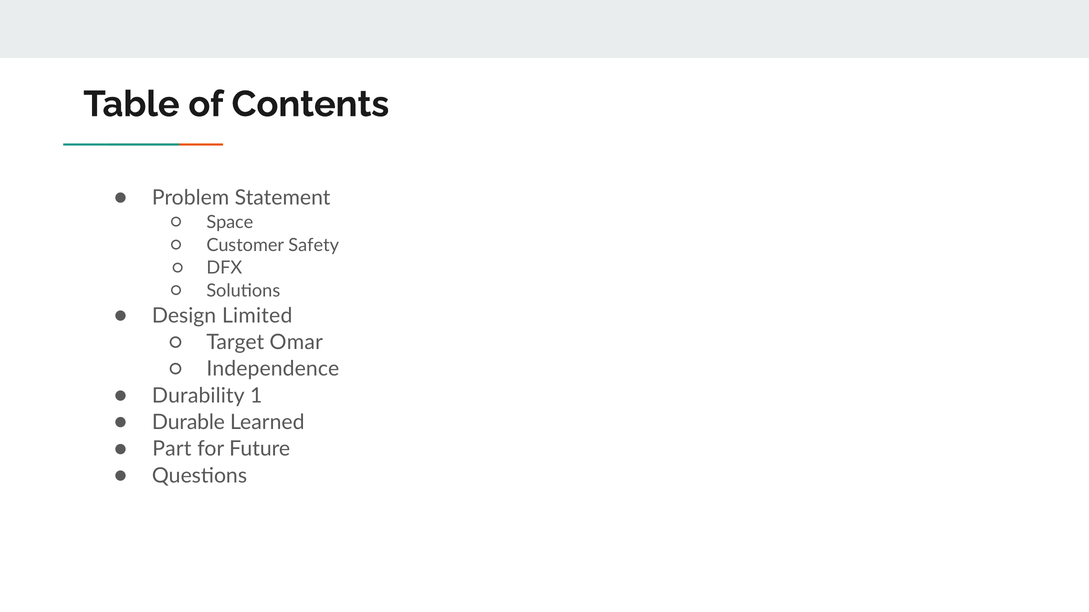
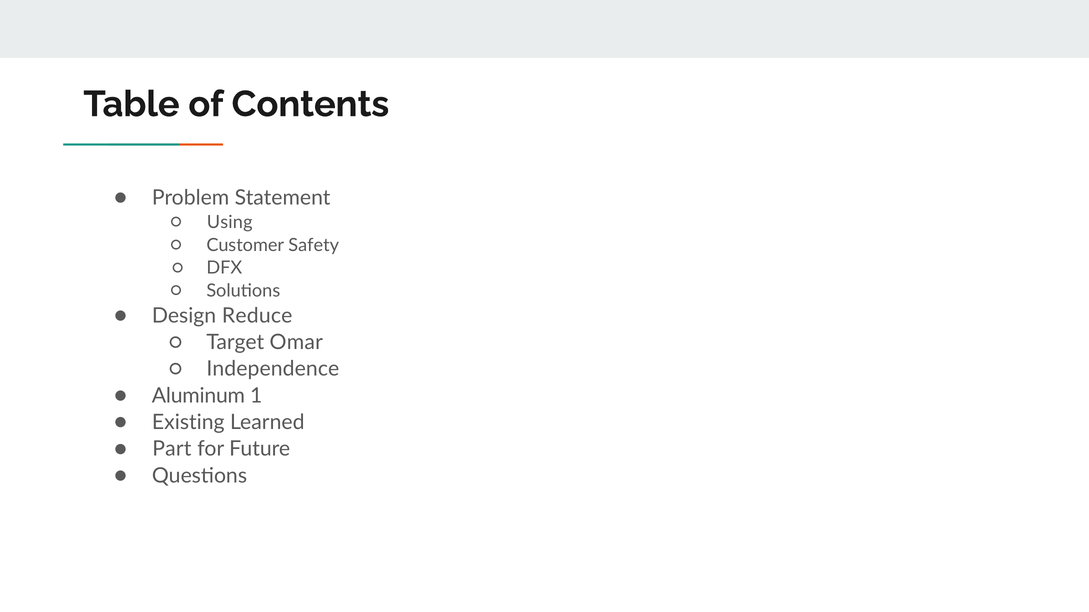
Space: Space -> Using (230, 222)
Limited: Limited -> Reduce (257, 316)
Durability: Durability -> Aluminum (198, 396)
Durable: Durable -> Existing (188, 423)
